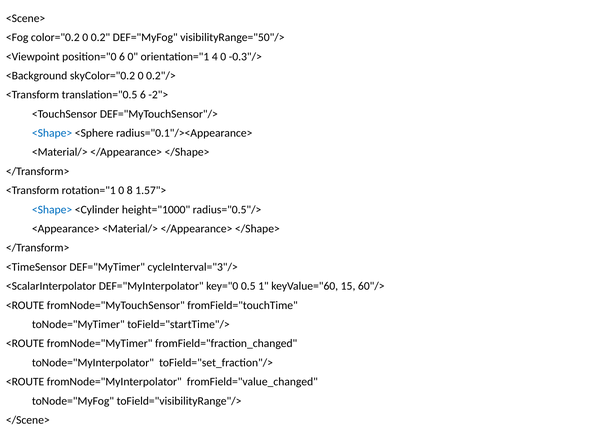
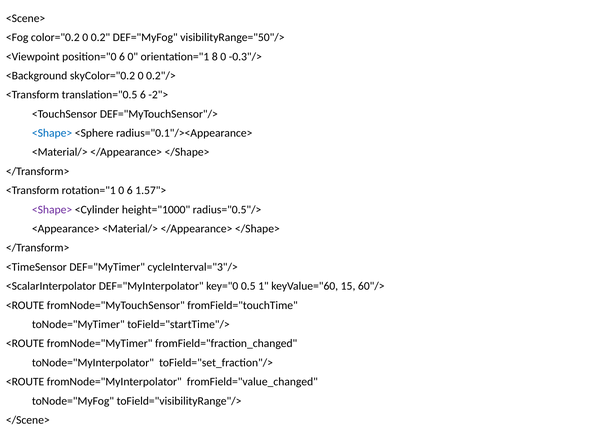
4: 4 -> 8 (215, 57)
0 8: 8 -> 6 (130, 191)
<Shape> colour: blue -> purple (52, 210)
